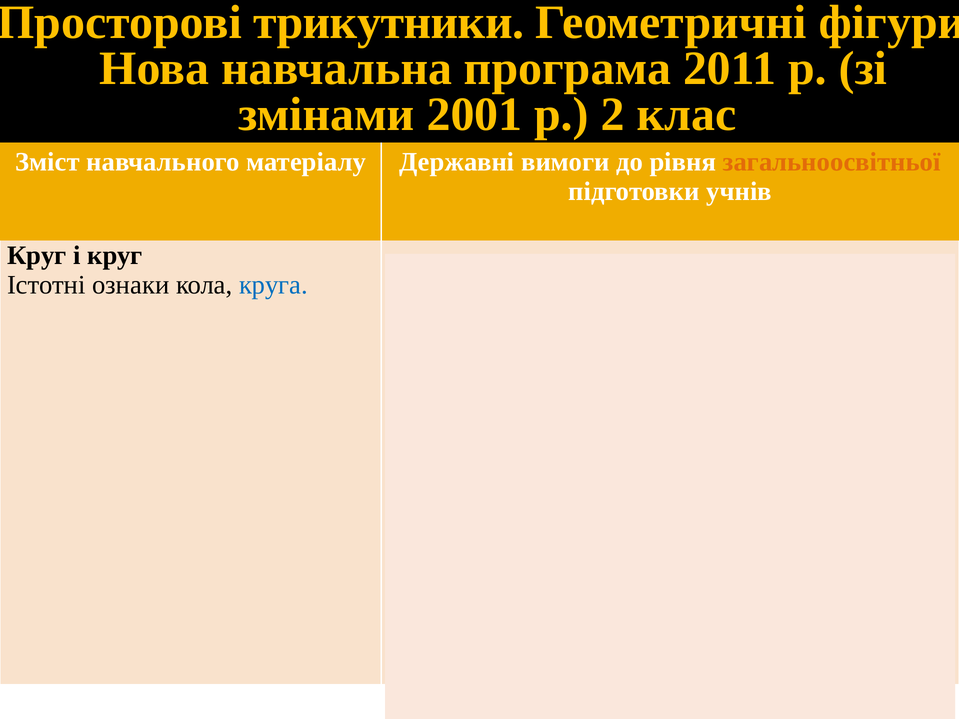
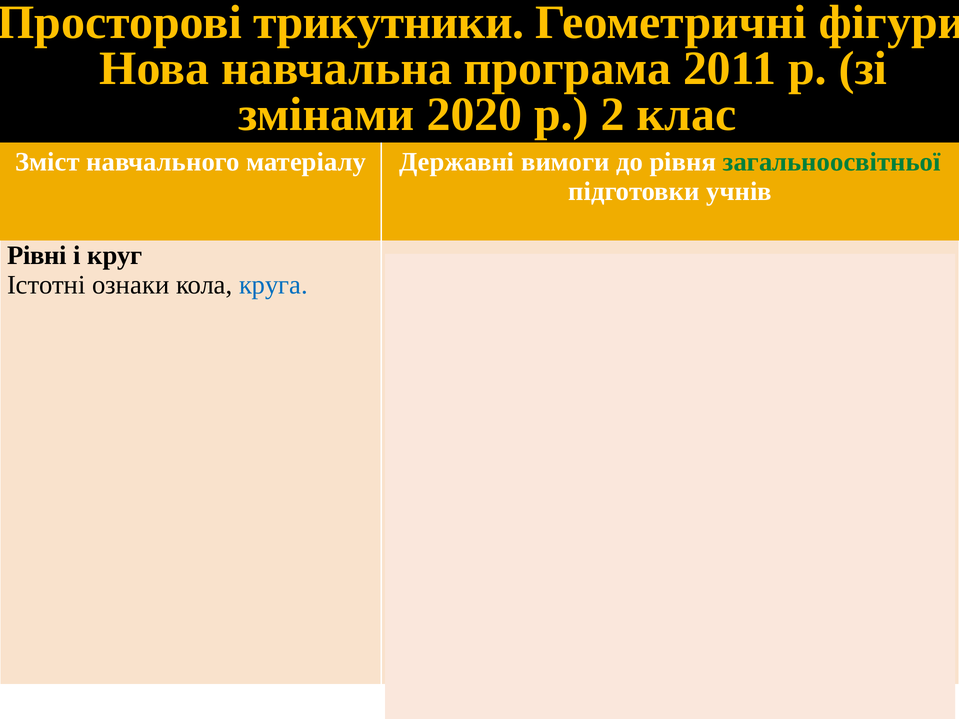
2001: 2001 -> 2020 (474, 114)
загальноосвітньої colour: orange -> green (832, 162)
Круг: Круг -> Рівні (37, 256)
